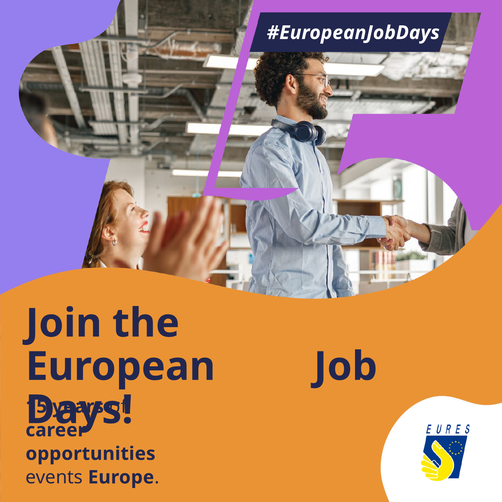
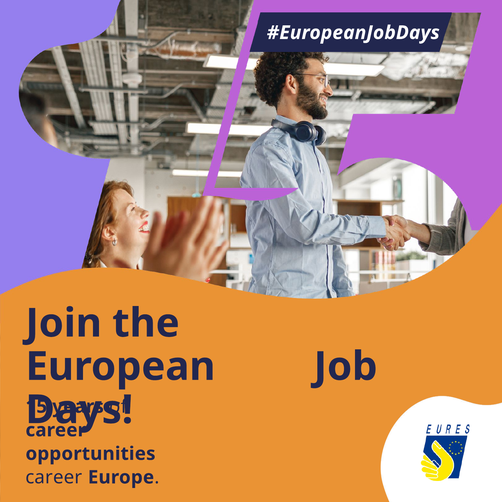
events: events -> career (54, 477)
